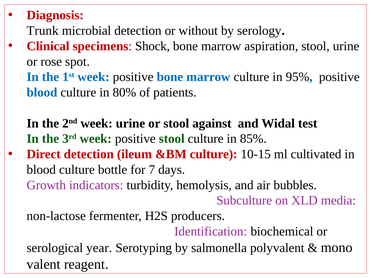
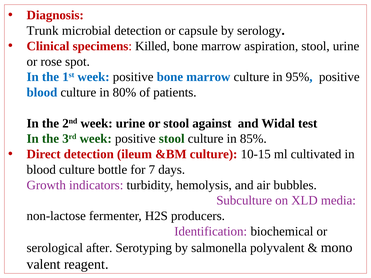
without: without -> capsule (198, 31)
Shock: Shock -> Killed (152, 46)
year: year -> after (99, 248)
